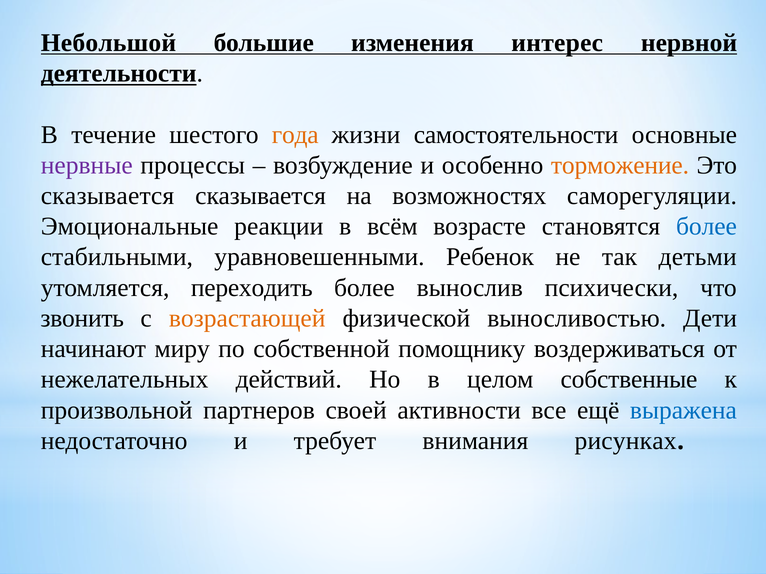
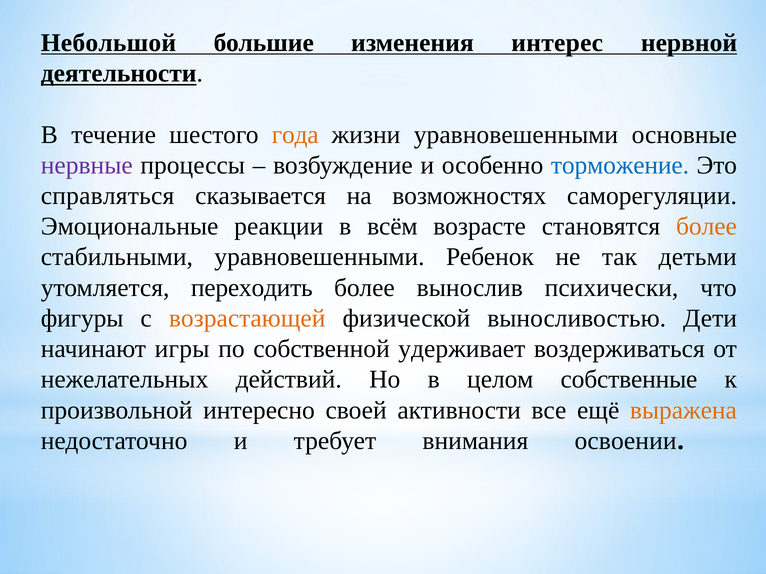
жизни самостоятельности: самостоятельности -> уравновешенными (516, 135)
торможение colour: orange -> blue (620, 165)
сказывается: сказывается -> справляться (108, 196)
более colour: blue -> orange (706, 227)
звонить: звонить -> фигуры (82, 319)
миру: миру -> игры (182, 349)
помощнику: помощнику -> удерживает (462, 349)
партнеров: партнеров -> интересно (259, 410)
выражена colour: blue -> orange (683, 410)
рисунках: рисунках -> освоении (626, 441)
